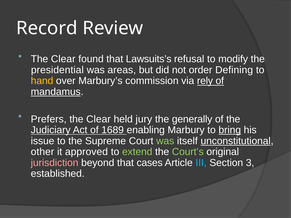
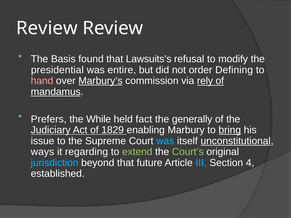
Record: Record -> Review (47, 28)
Clear: Clear -> Basis (63, 59)
areas: areas -> entire (122, 70)
hand colour: yellow -> pink (42, 81)
Marbury’s underline: none -> present (100, 81)
Clear: Clear -> While (99, 119)
jury: jury -> fact (144, 119)
1689: 1689 -> 1829 (113, 130)
was colour: light green -> light blue (165, 141)
other: other -> ways (43, 152)
approved: approved -> regarding (86, 152)
jurisdiction colour: pink -> light blue (55, 163)
cases: cases -> future (150, 163)
3: 3 -> 4 (250, 163)
